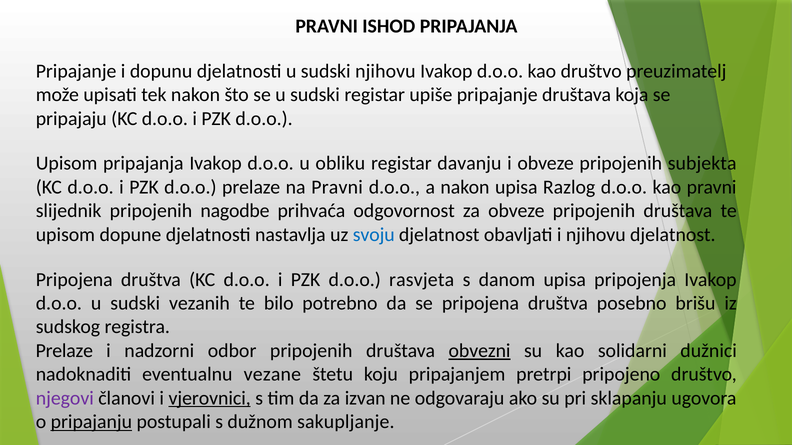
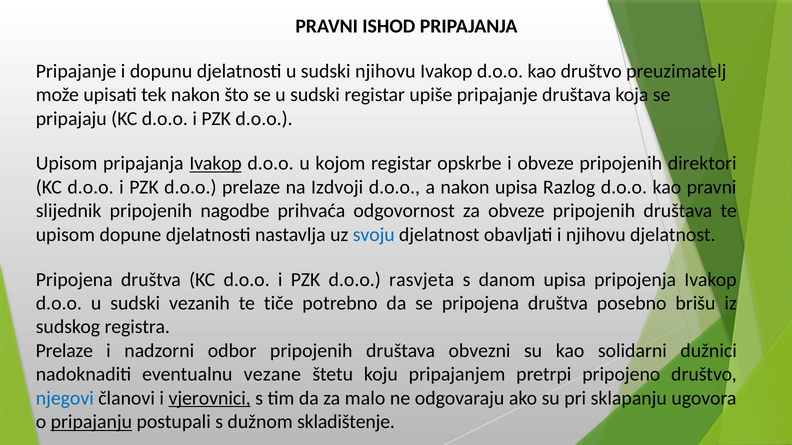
Ivakop underline: none -> present (216, 164)
obliku: obliku -> kojom (340, 164)
davanju: davanju -> opskrbe (469, 164)
subjekta: subjekta -> direktori (702, 164)
na Pravni: Pravni -> Izdvoji (337, 187)
bilo: bilo -> tiče (279, 304)
obvezni underline: present -> none (480, 351)
njegovi colour: purple -> blue (65, 399)
izvan: izvan -> malo (365, 399)
sakupljanje: sakupljanje -> skladištenje (346, 422)
